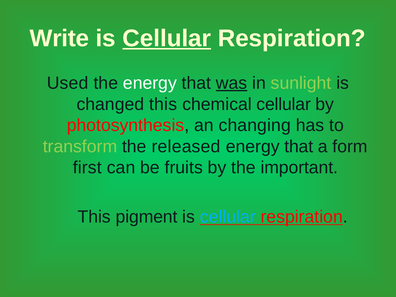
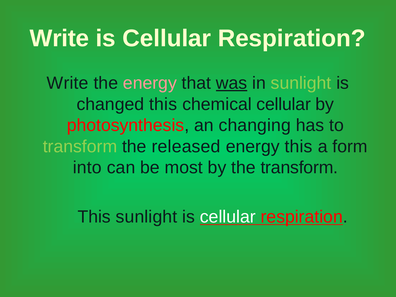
Cellular underline: present -> none (167, 38)
Used: Used -> Write (68, 83)
energy colour: white -> pink (150, 83)
that: that -> this (299, 146)
first: first -> into (87, 168)
fruits: fruits -> most (184, 168)
the important: important -> transform (299, 168)
This pigment: pigment -> sunlight (146, 217)
cellular colour: light blue -> white (228, 217)
